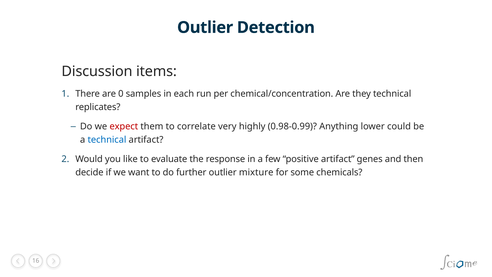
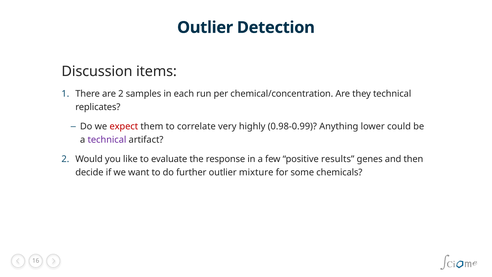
are 0: 0 -> 2 (121, 94)
technical colour: blue -> purple (107, 140)
positive artifact: artifact -> results (338, 159)
